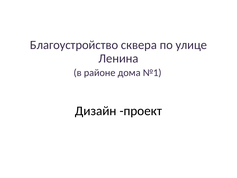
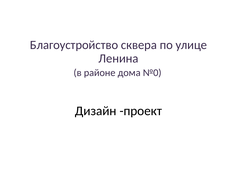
№1: №1 -> №0 (152, 73)
